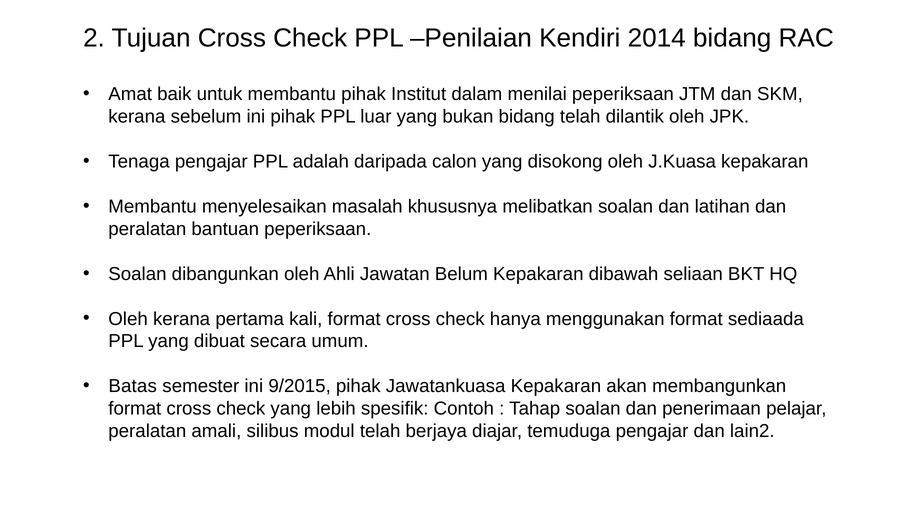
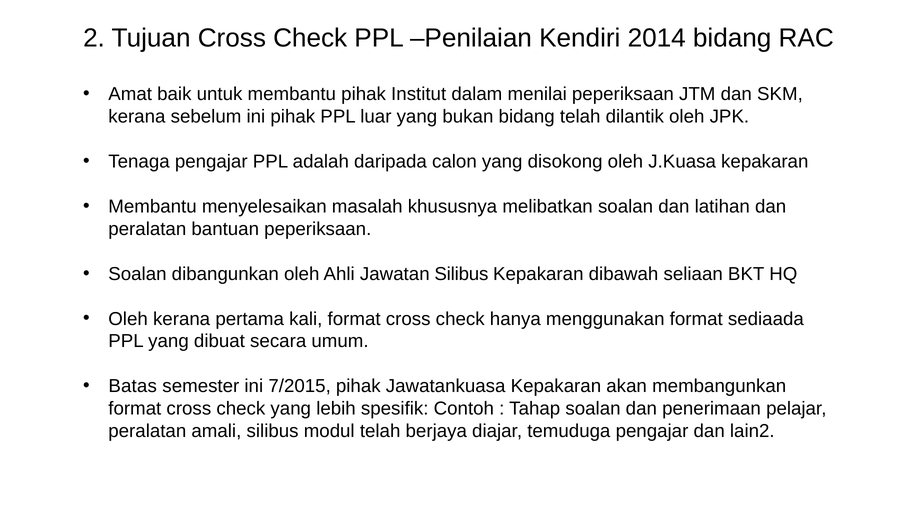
Jawatan Belum: Belum -> Silibus (461, 274)
9/2015: 9/2015 -> 7/2015 (300, 386)
